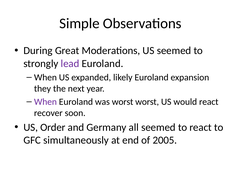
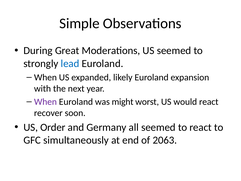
lead colour: purple -> blue (70, 63)
they: they -> with (42, 88)
was worst: worst -> might (123, 102)
2005: 2005 -> 2063 (165, 140)
